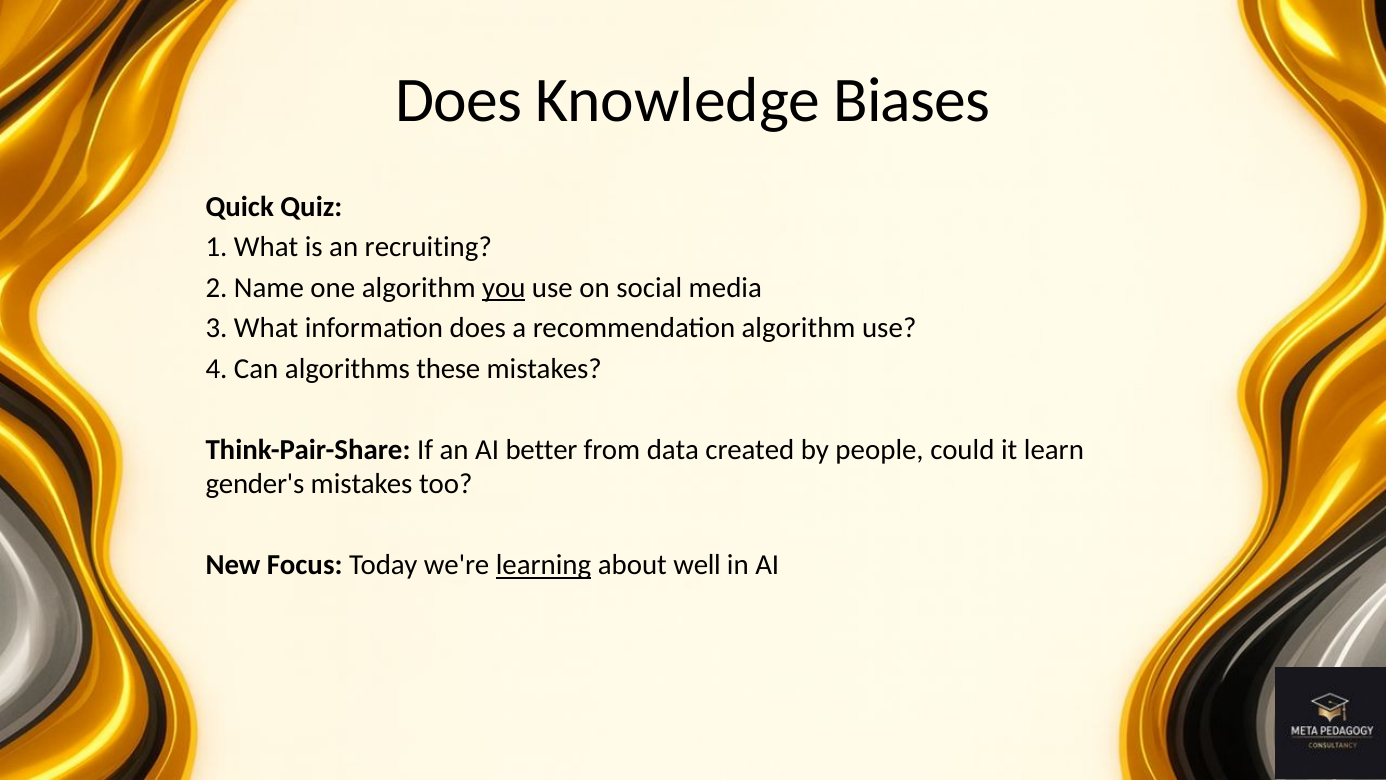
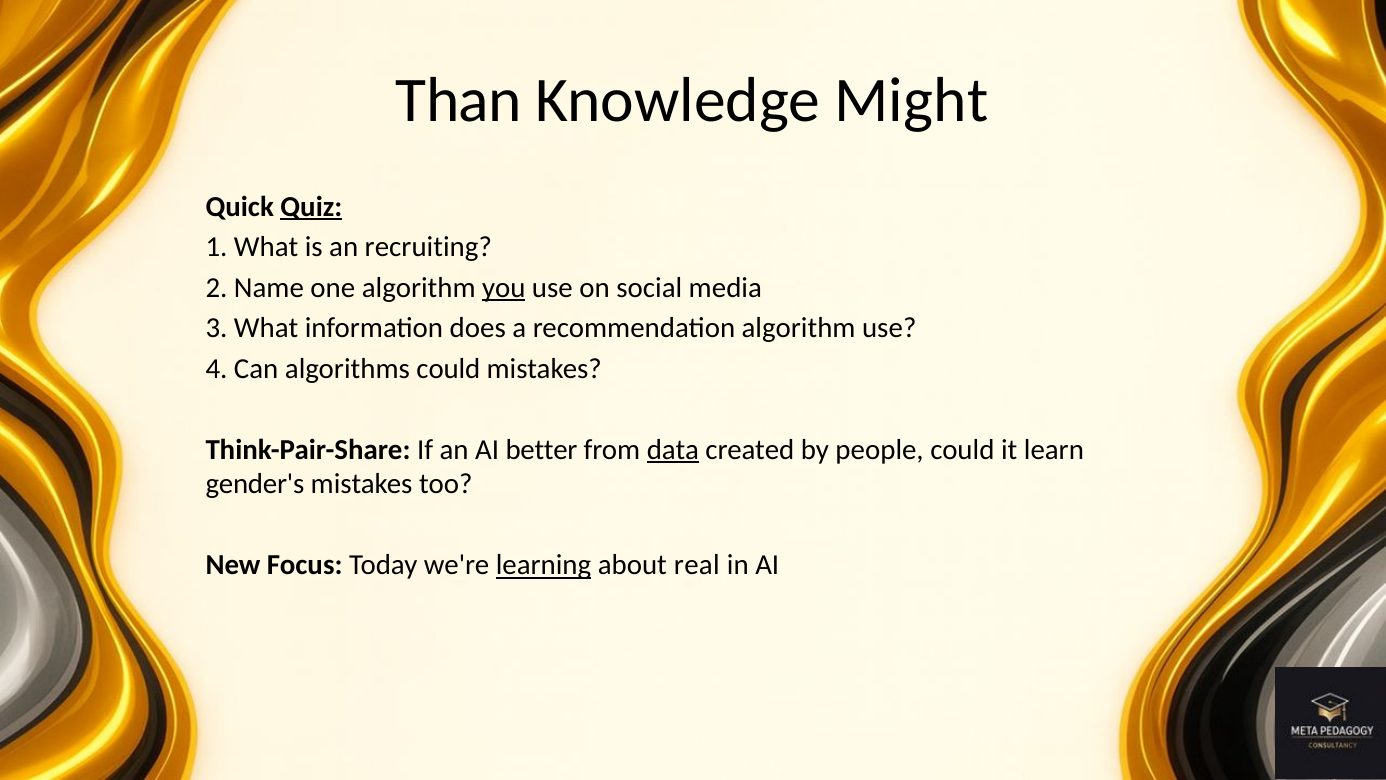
Does: Does -> Than (459, 101)
Biases: Biases -> Might (911, 101)
Quiz underline: none -> present (311, 207)
algorithms these: these -> could (448, 368)
data underline: none -> present (673, 449)
well: well -> real (697, 565)
